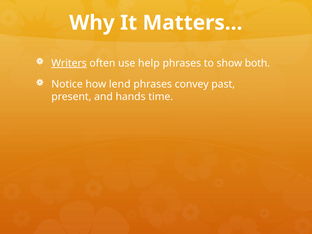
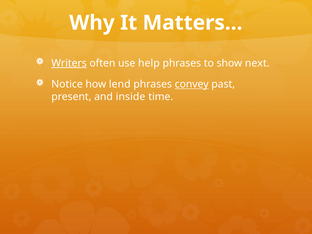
both: both -> next (257, 63)
convey underline: none -> present (192, 84)
hands: hands -> inside (131, 97)
